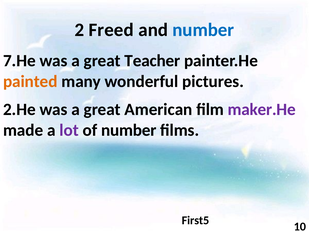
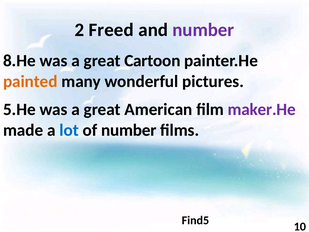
number colour: blue -> purple (203, 30)
7.He: 7.He -> 8.He (19, 61)
Teacher: Teacher -> Cartoon (152, 61)
2.He: 2.He -> 5.He (19, 109)
lot colour: purple -> blue (69, 130)
First5: First5 -> Find5 (195, 220)
